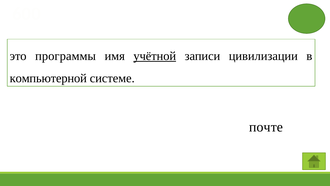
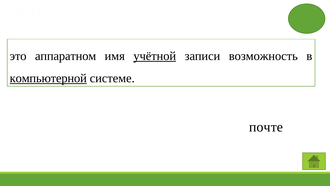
программы: программы -> аппаратном (66, 56)
цивилизации: цивилизации -> возможность (263, 56)
компьютерной underline: none -> present (48, 78)
